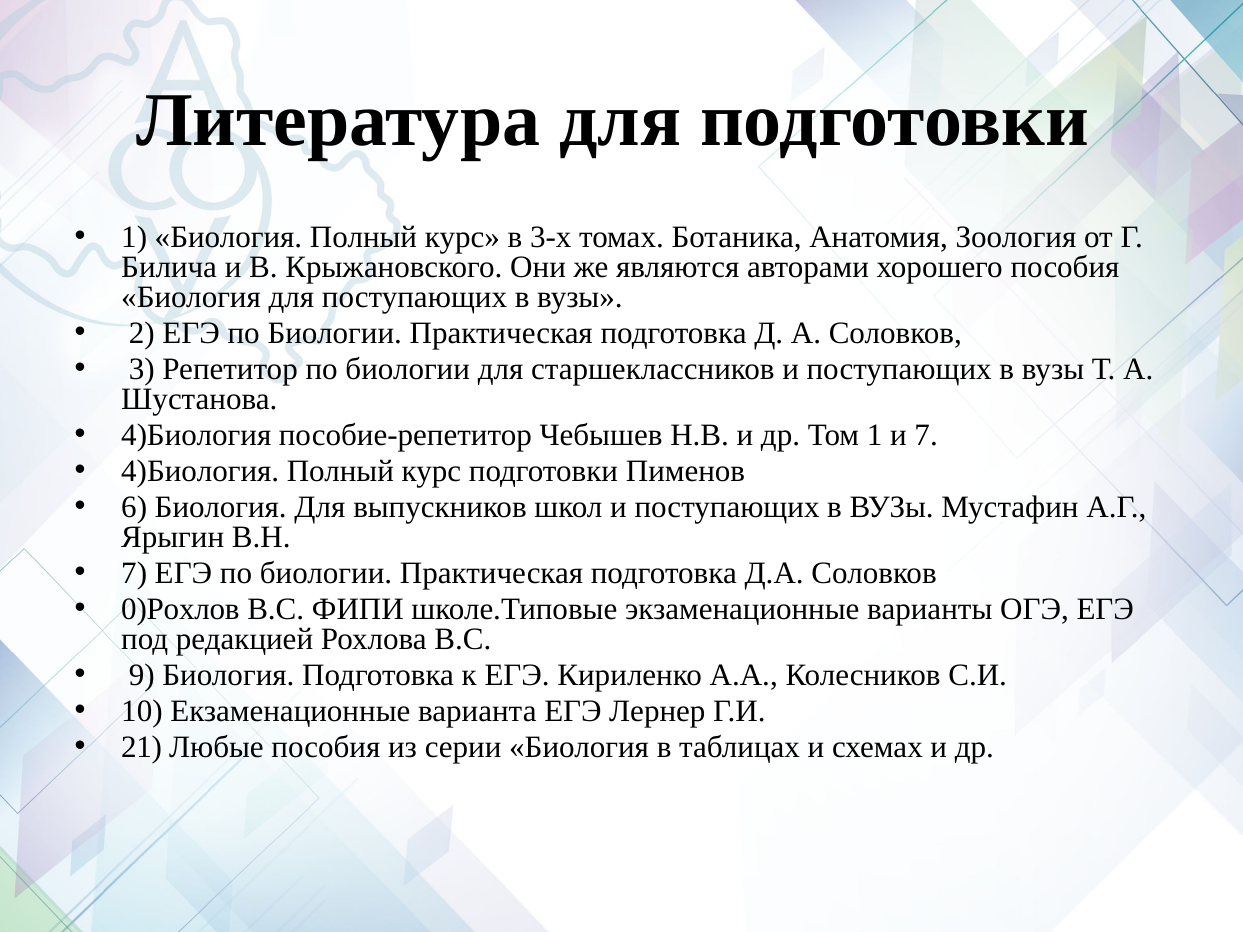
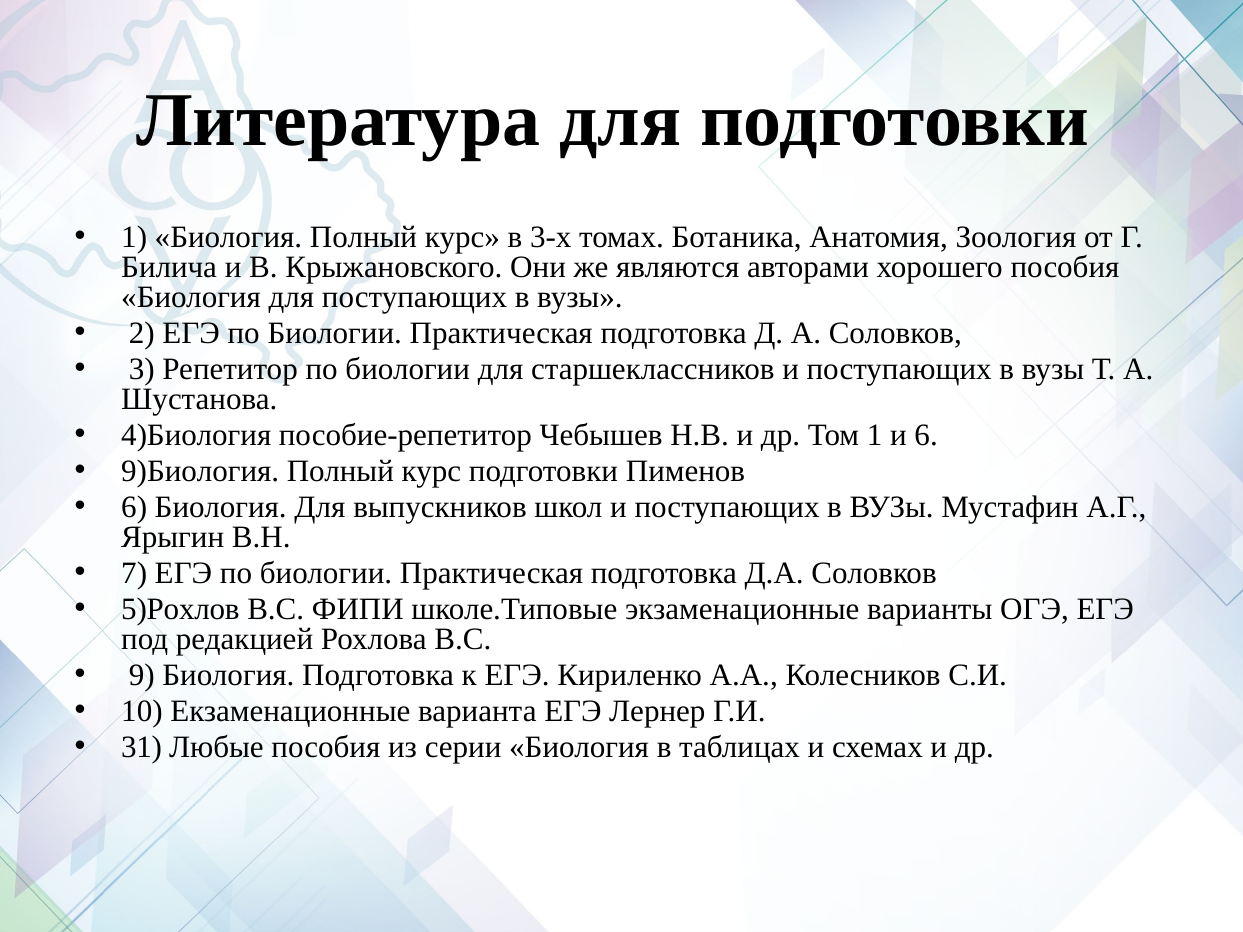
и 7: 7 -> 6 (926, 435)
4)Биология: 4)Биология -> 9)Биология (200, 471)
0)Рохлов: 0)Рохлов -> 5)Рохлов (180, 609)
21: 21 -> 31 (141, 747)
